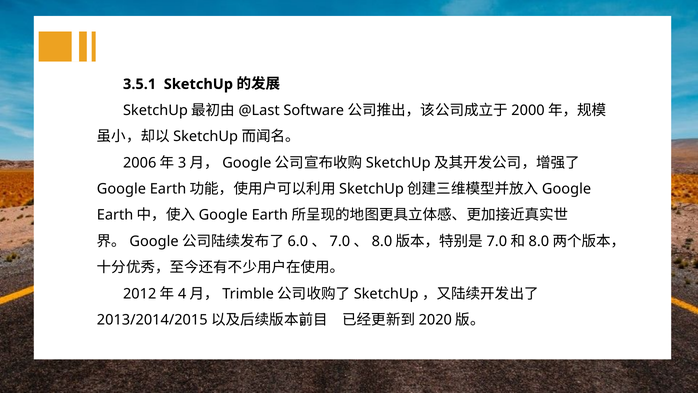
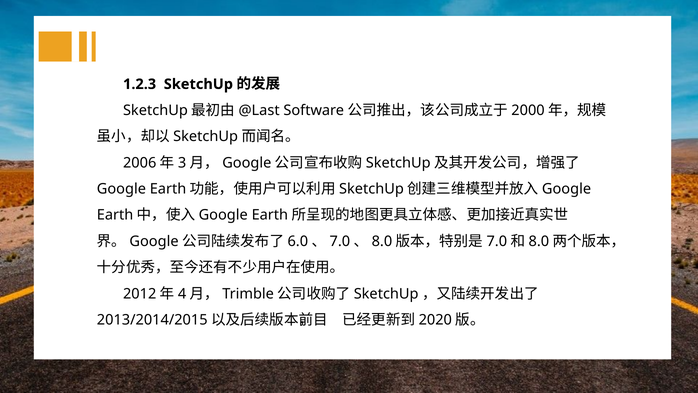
3.5.1: 3.5.1 -> 1.2.3 (140, 84)
